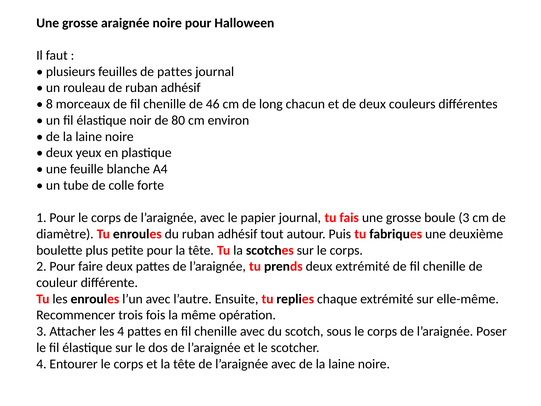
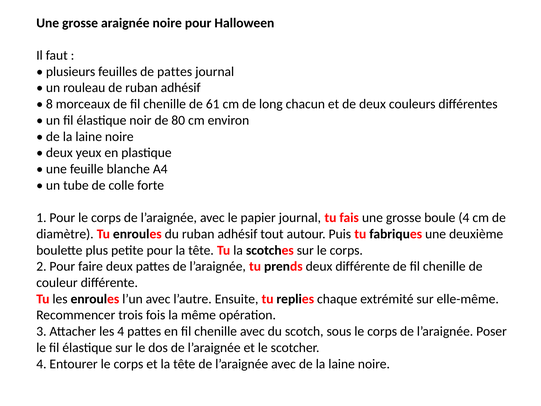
46: 46 -> 61 (213, 104)
boule 3: 3 -> 4 (464, 218)
deux extrémité: extrémité -> différente (363, 266)
